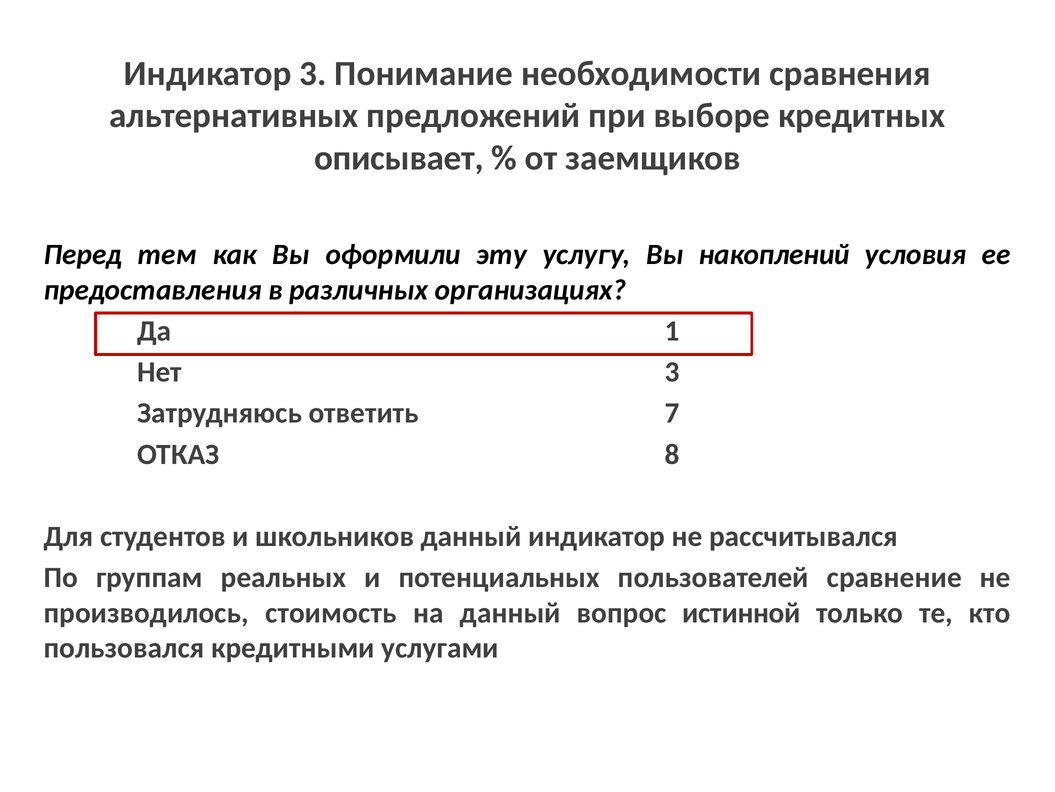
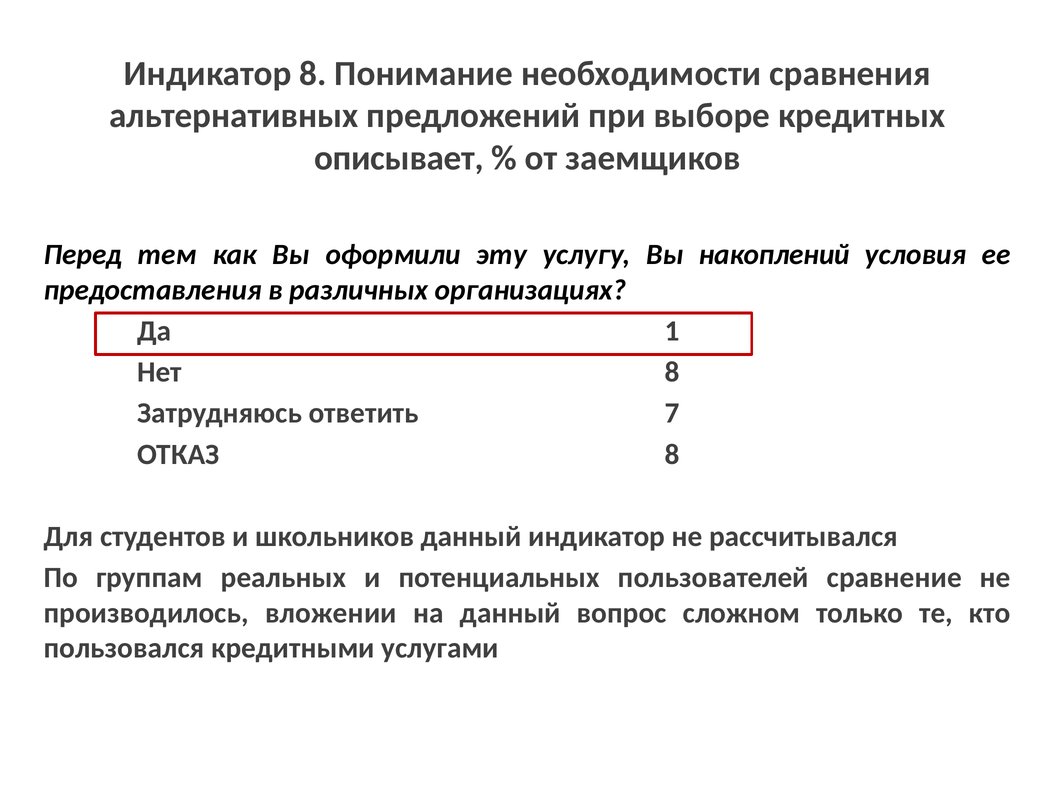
Индикатор 3: 3 -> 8 (313, 73)
Нет 3: 3 -> 8 (672, 372)
стоимость: стоимость -> вложении (331, 612)
истинной: истинной -> сложном (741, 612)
